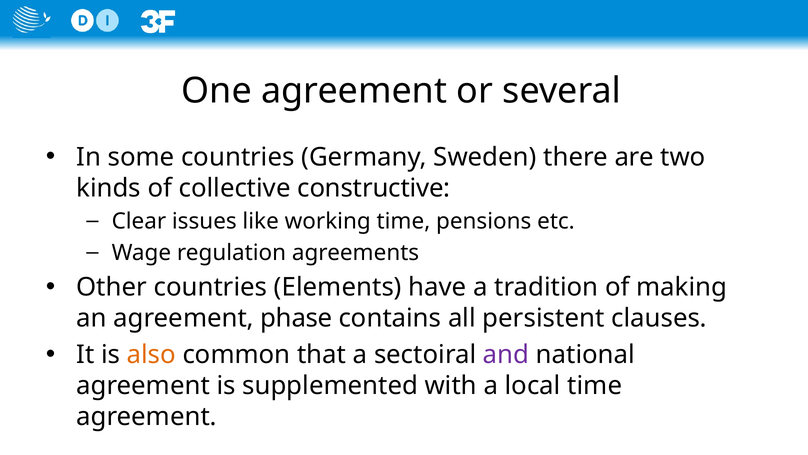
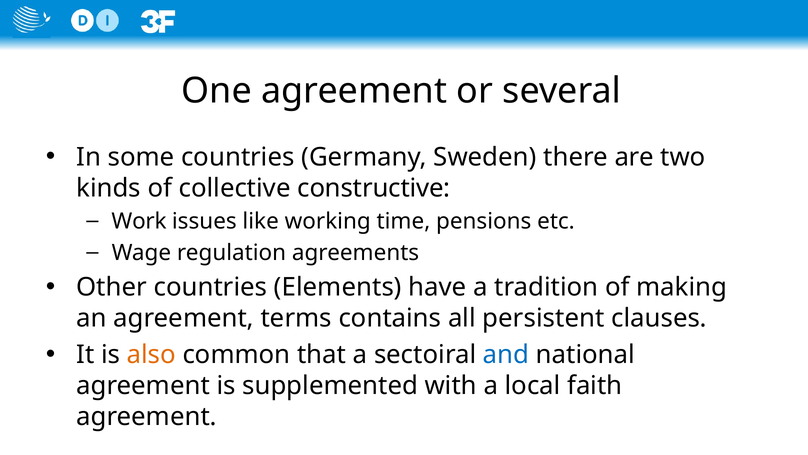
Clear: Clear -> Work (139, 221)
phase: phase -> terms (296, 318)
and colour: purple -> blue (506, 354)
local time: time -> faith (595, 385)
